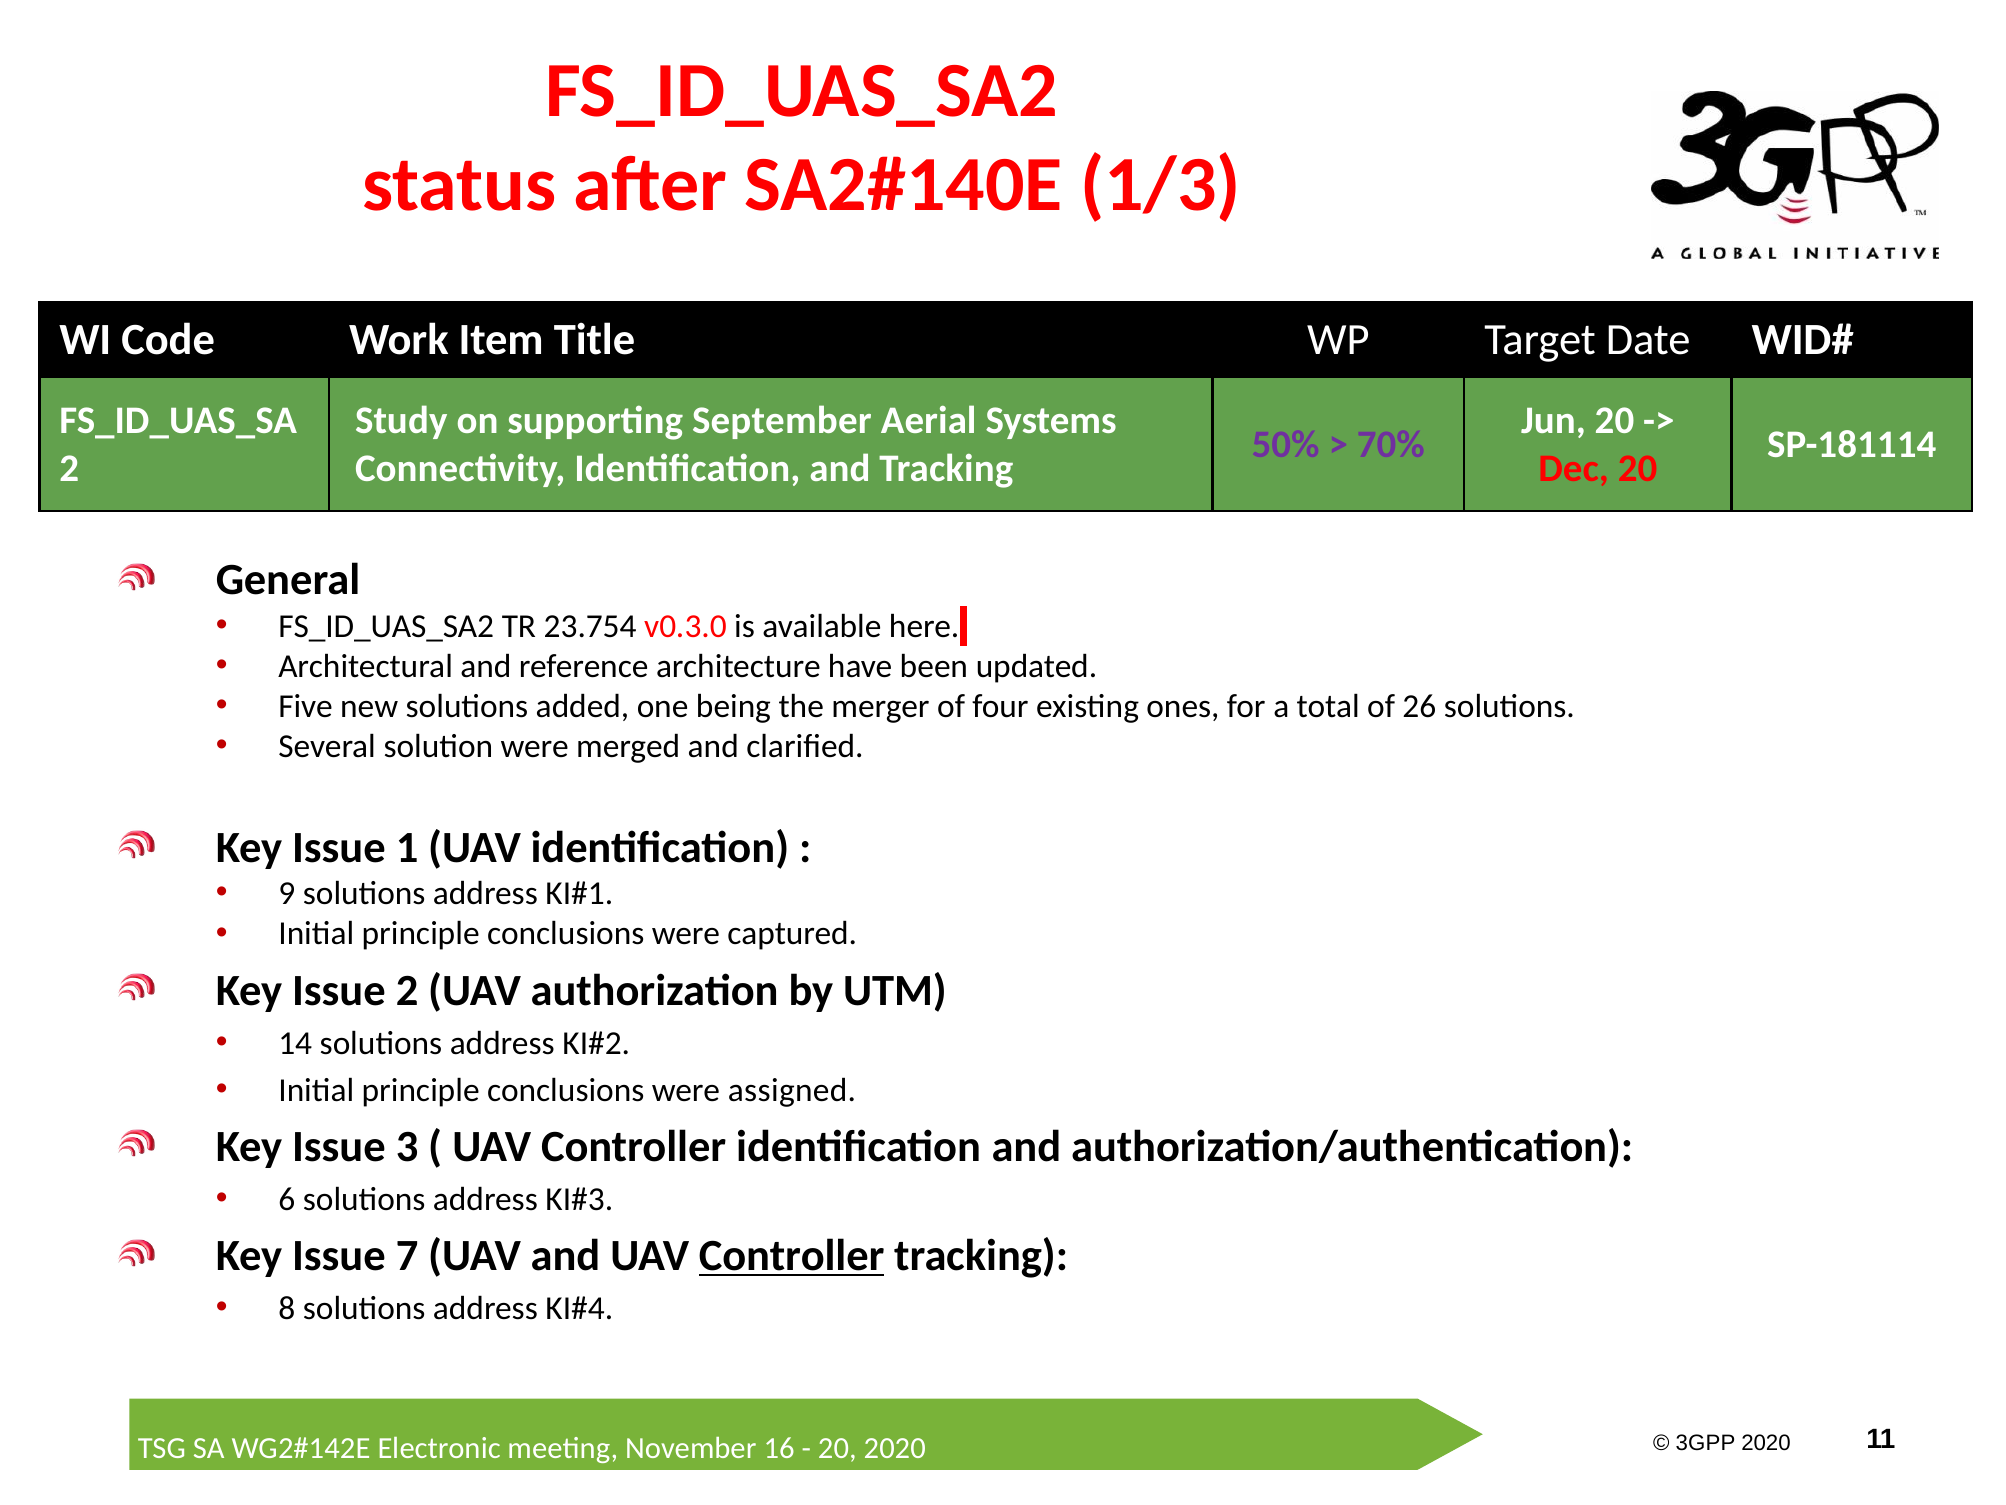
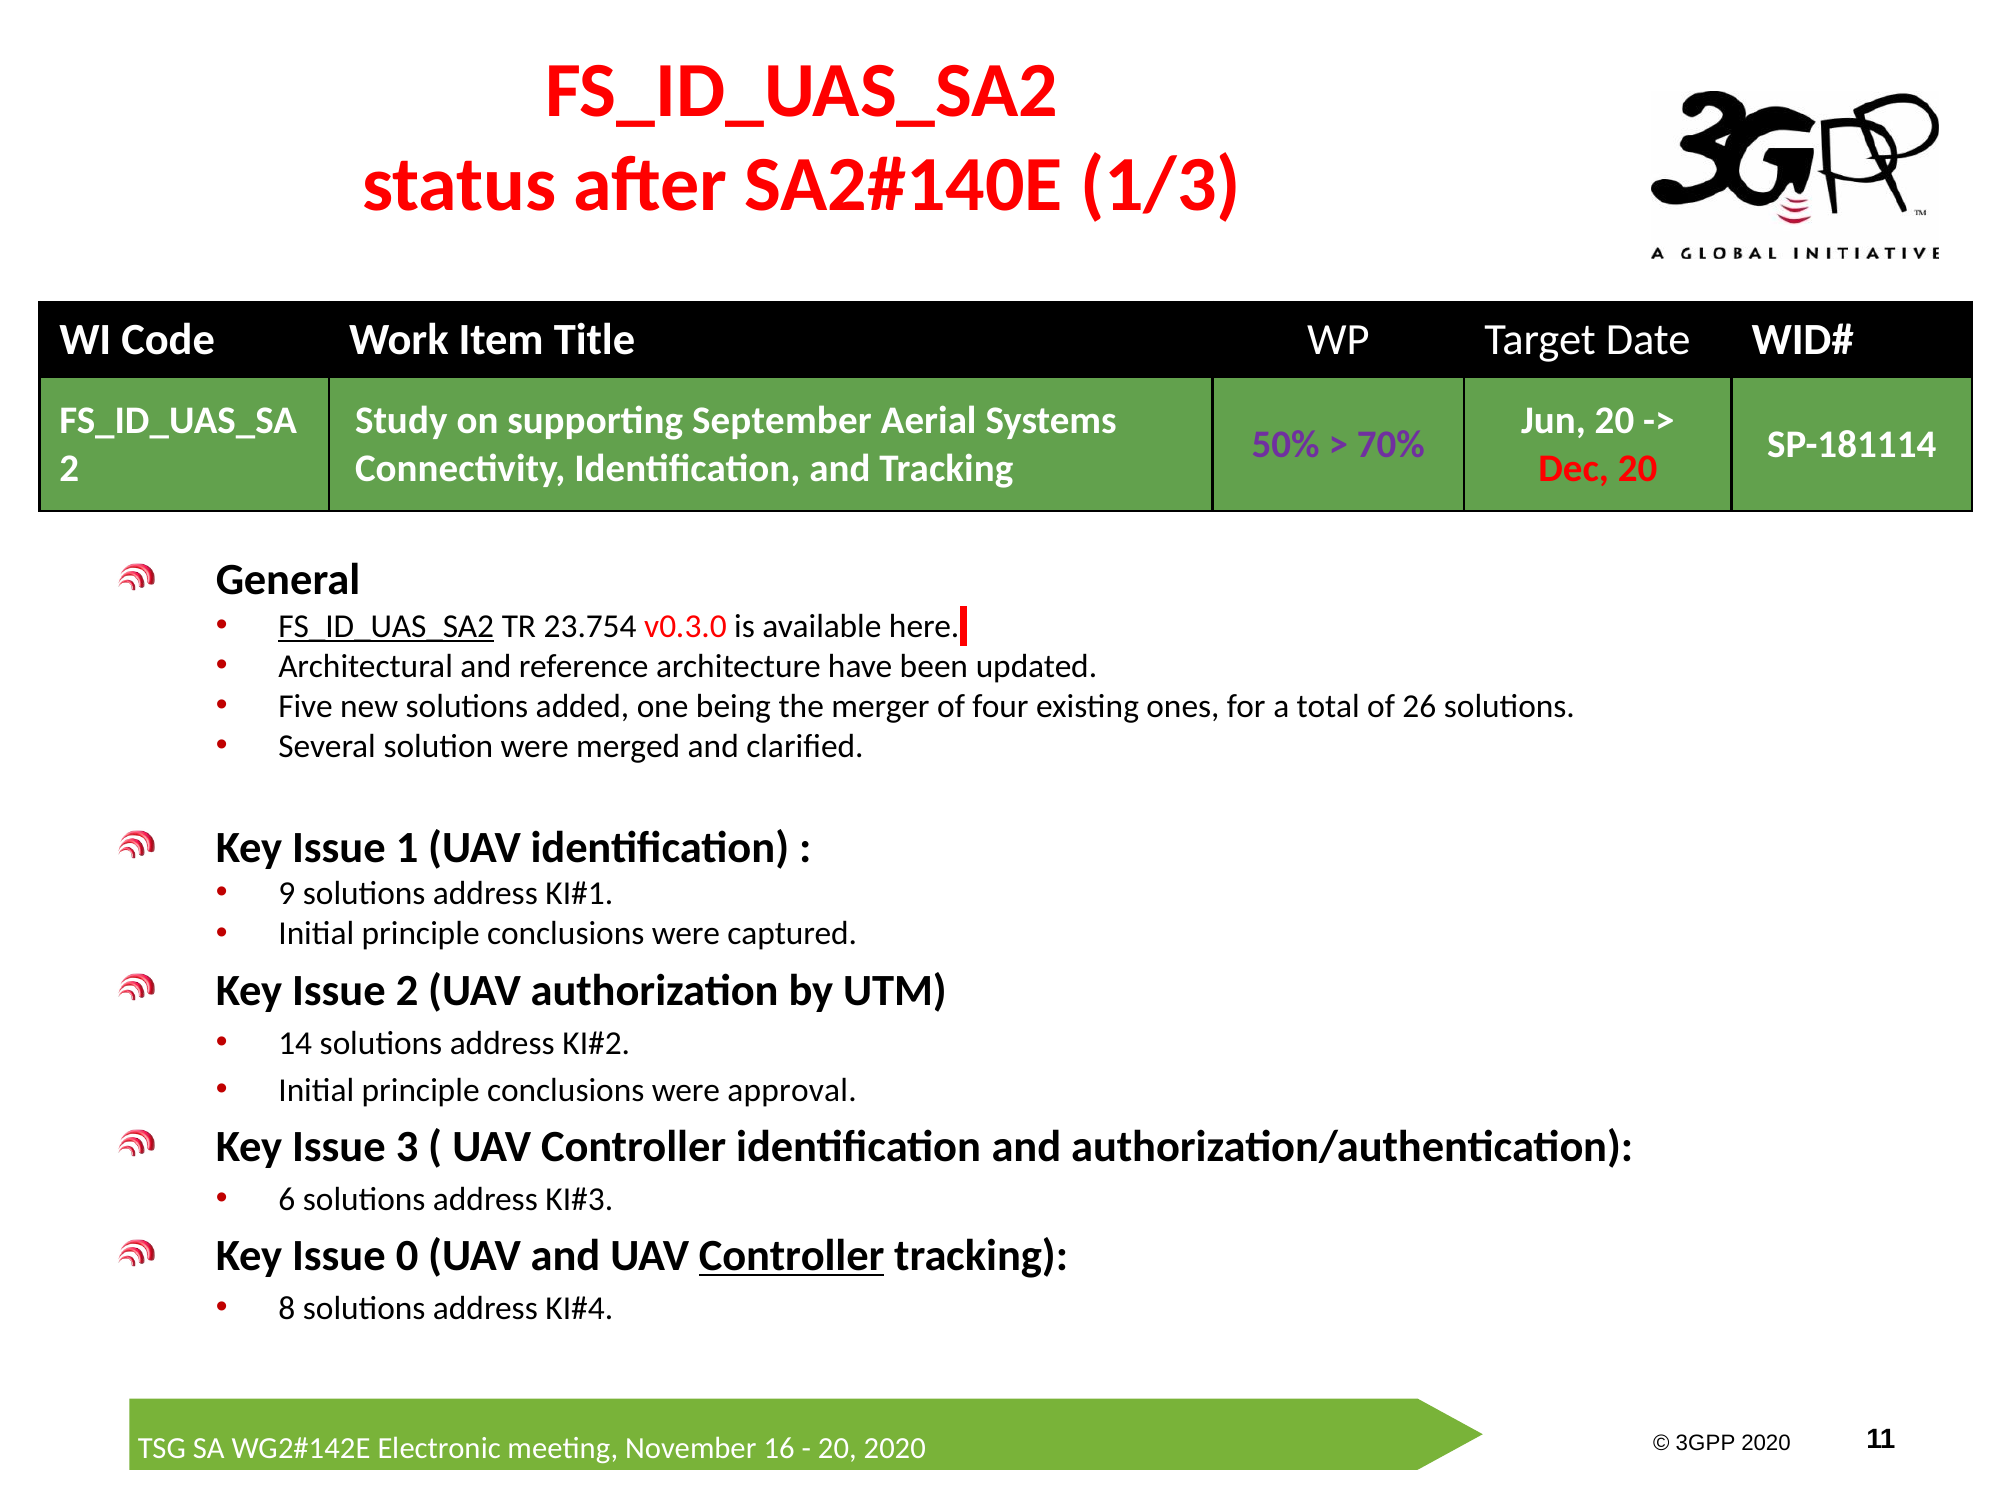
FS_ID_UAS_SA2 underline: none -> present (386, 626)
assigned: assigned -> approval (792, 1090)
7: 7 -> 0 (407, 1255)
